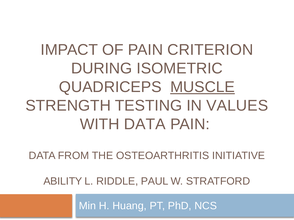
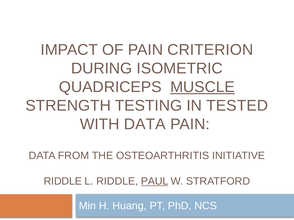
VALUES: VALUES -> TESTED (237, 106)
ABILITY: ABILITY -> RIDDLE (63, 182)
PAUL underline: none -> present (155, 182)
